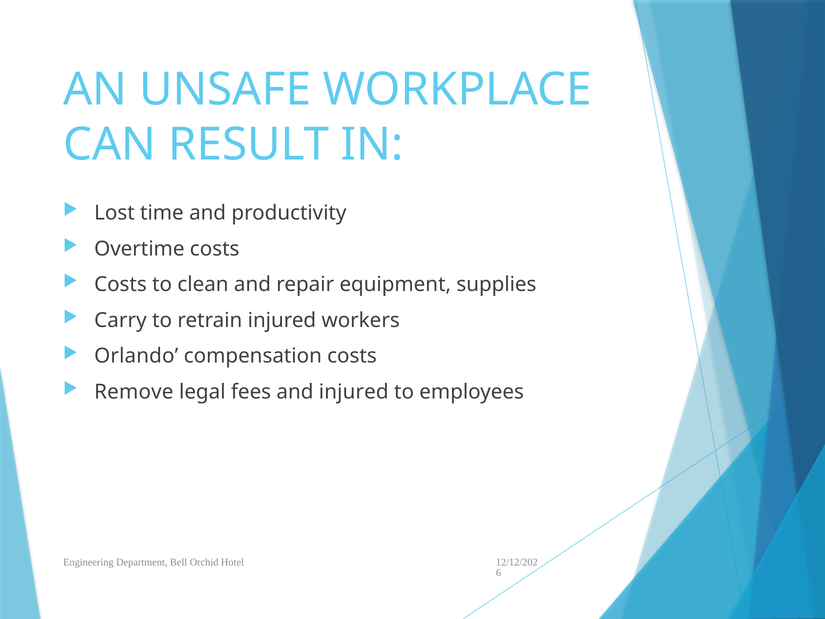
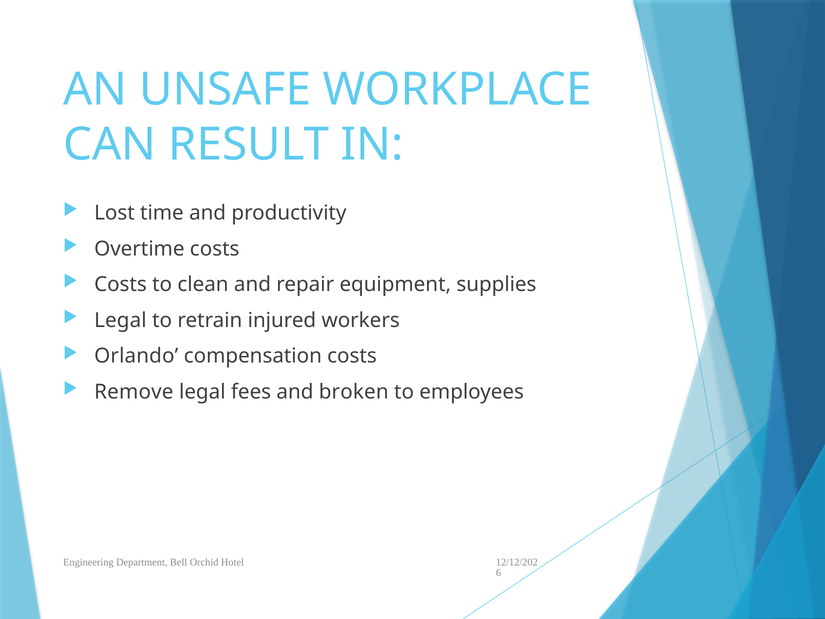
Carry: Carry -> Legal (120, 320)
and injured: injured -> broken (354, 392)
